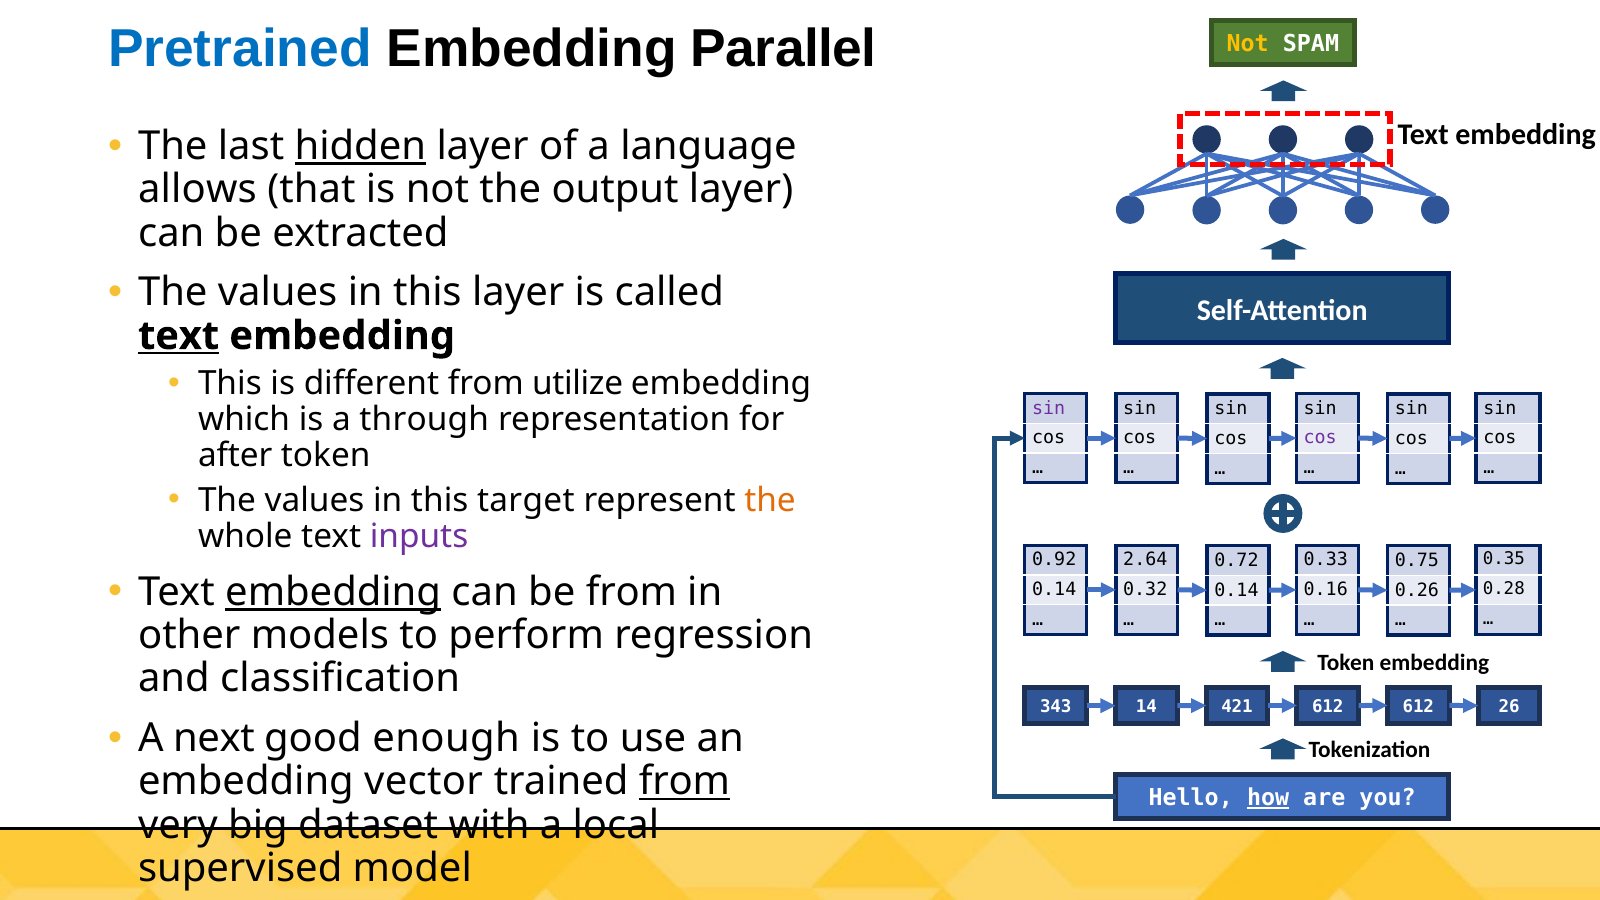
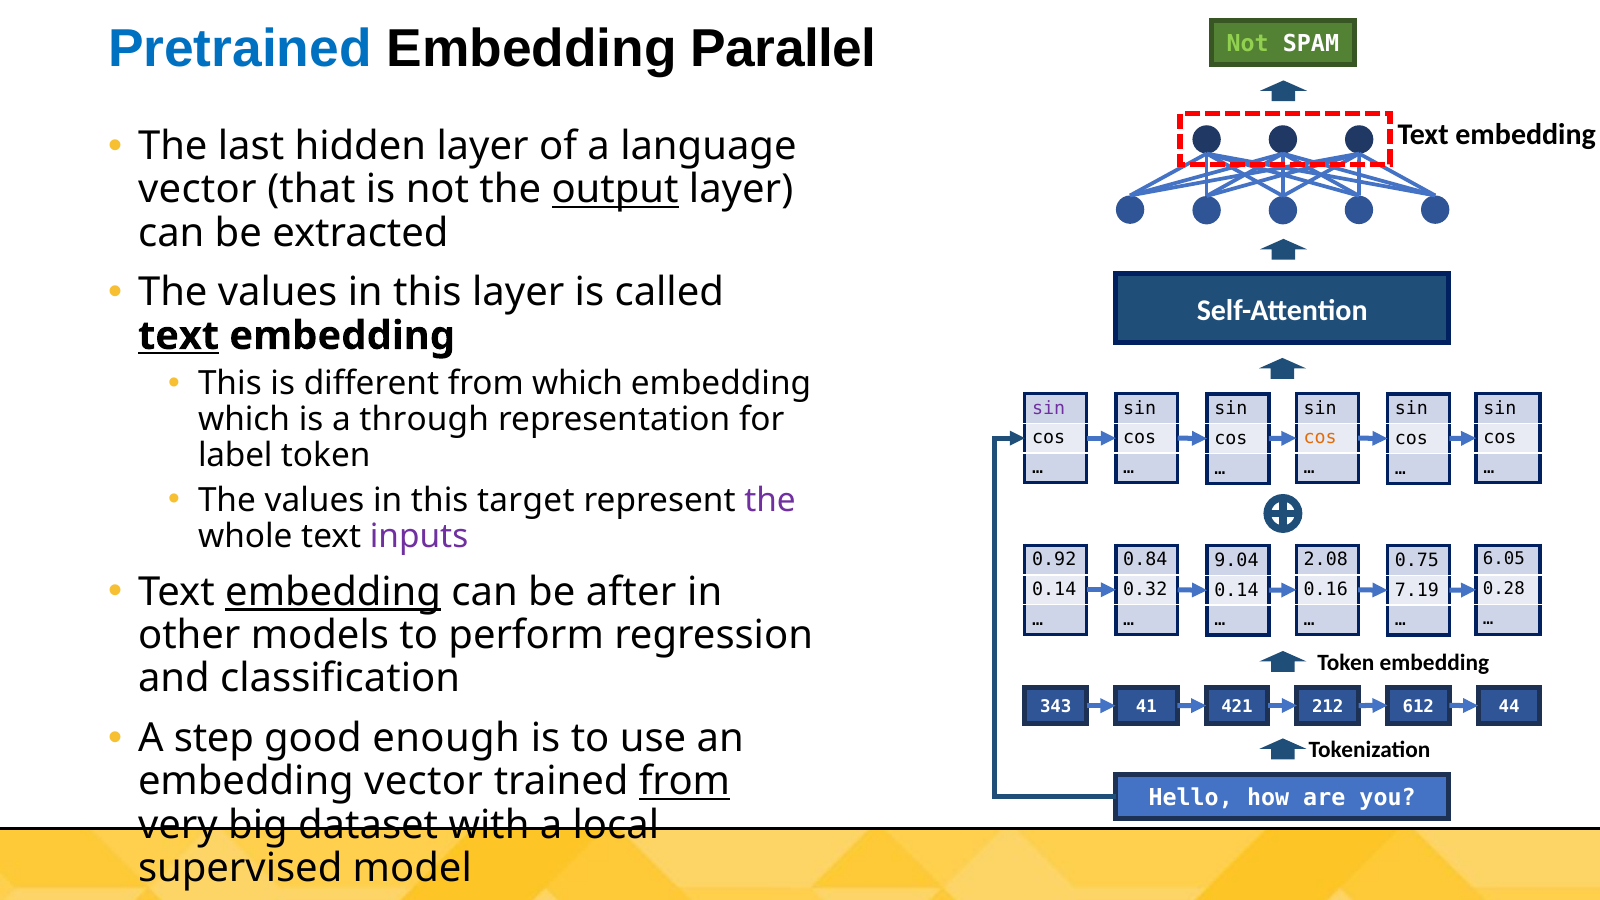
Not colour: yellow -> light green (1248, 44)
hidden underline: present -> none (360, 146)
allows: allows -> vector (197, 190)
output underline: none -> present (615, 190)
from utilize: utilize -> which (578, 384)
cos colour: purple -> orange (1320, 438)
after: after -> label (235, 456)
the colour: orange -> purple (770, 500)
0.35: 0.35 -> 6.05 (1504, 559)
2.64: 2.64 -> 0.84 (1145, 560)
0.33: 0.33 -> 2.08 (1326, 560)
0.72: 0.72 -> 9.04 (1236, 560)
be from: from -> after (631, 592)
0.26: 0.26 -> 7.19 (1417, 590)
14: 14 -> 41 (1146, 707)
421 612: 612 -> 212 (1328, 707)
26: 26 -> 44 (1509, 707)
next: next -> step (214, 739)
how underline: present -> none (1268, 798)
